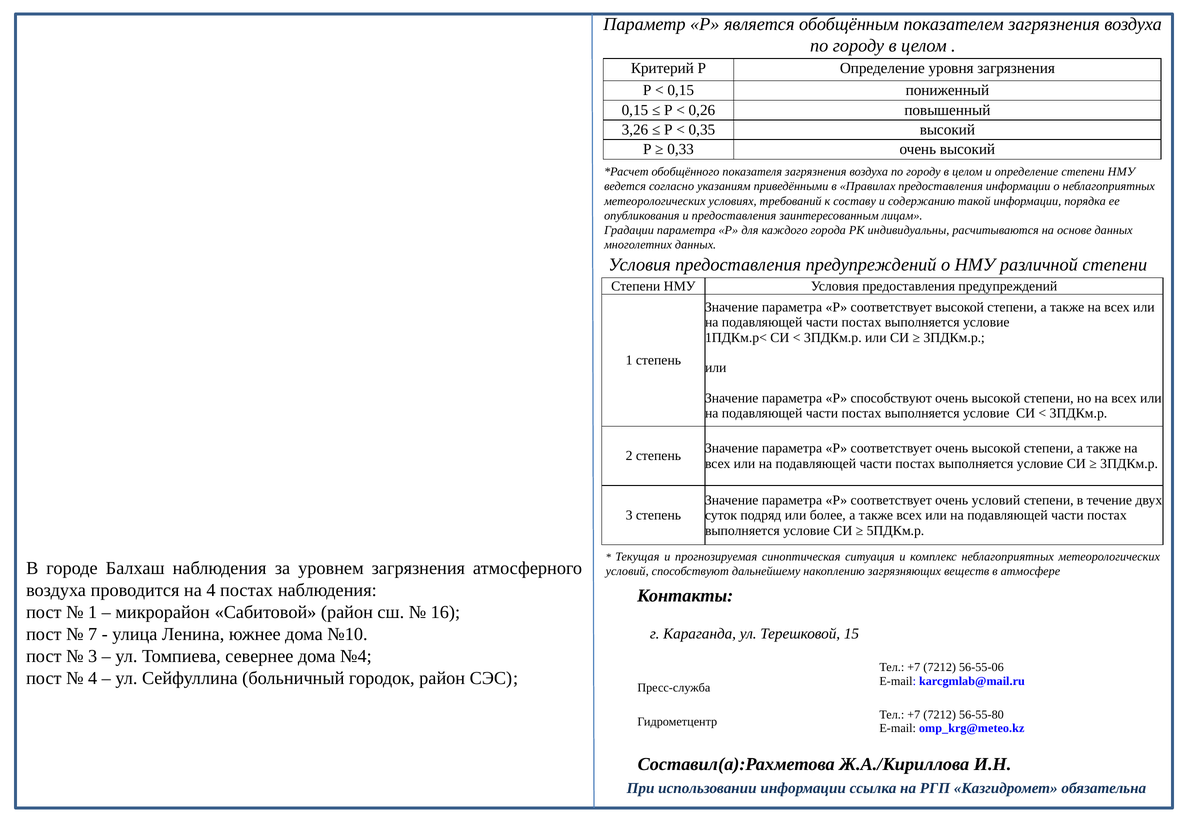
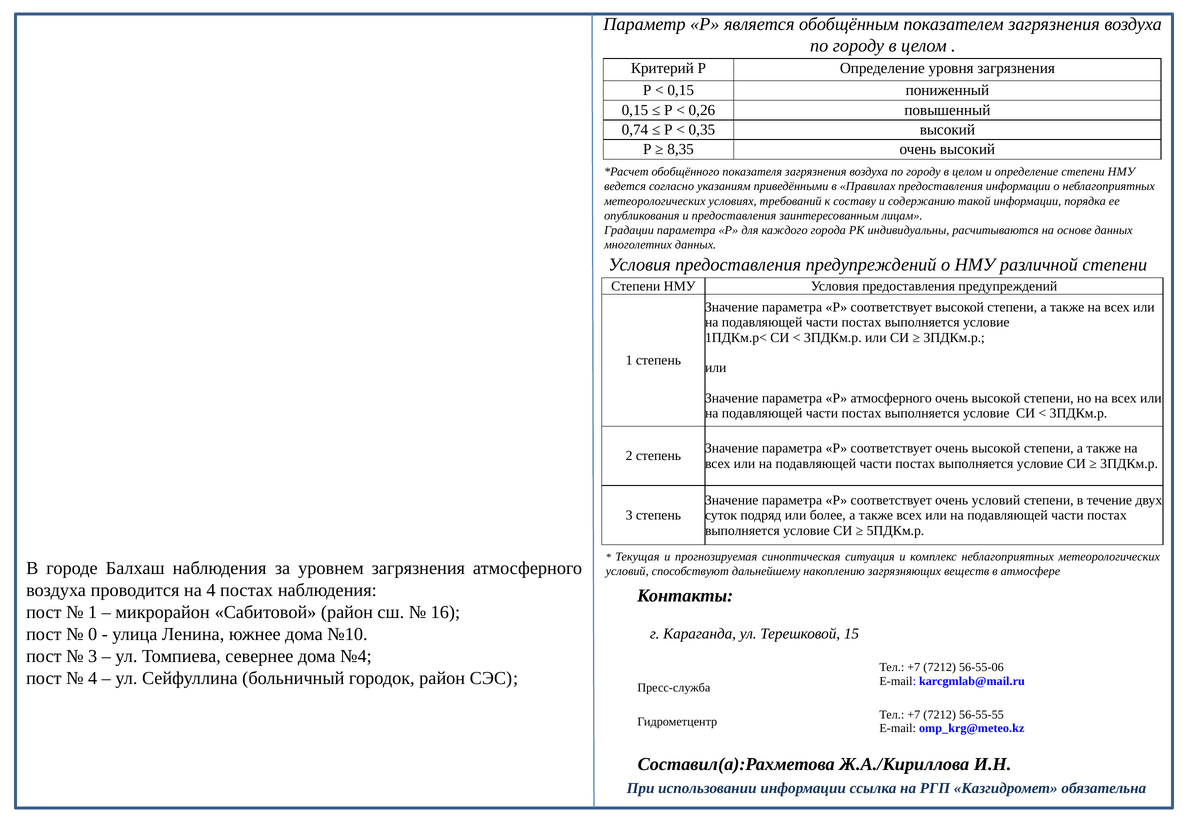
3,26: 3,26 -> 0,74 (635, 130)
0,33: 0,33 -> 8,35 (681, 149)
Р способствуют: способствуют -> атмосферного (891, 398)
7: 7 -> 0 (93, 634)
56-55-80: 56-55-80 -> 56-55-55 (981, 715)
